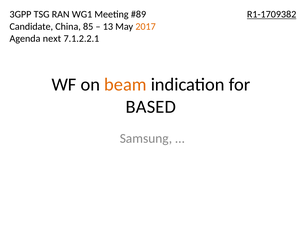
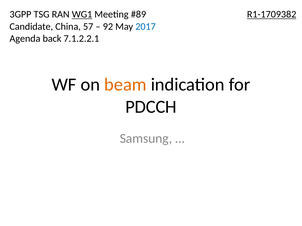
WG1 underline: none -> present (82, 14)
85: 85 -> 57 (88, 27)
13: 13 -> 92 (108, 27)
2017 colour: orange -> blue (146, 27)
next: next -> back (52, 39)
BASED: BASED -> PDCCH (151, 107)
